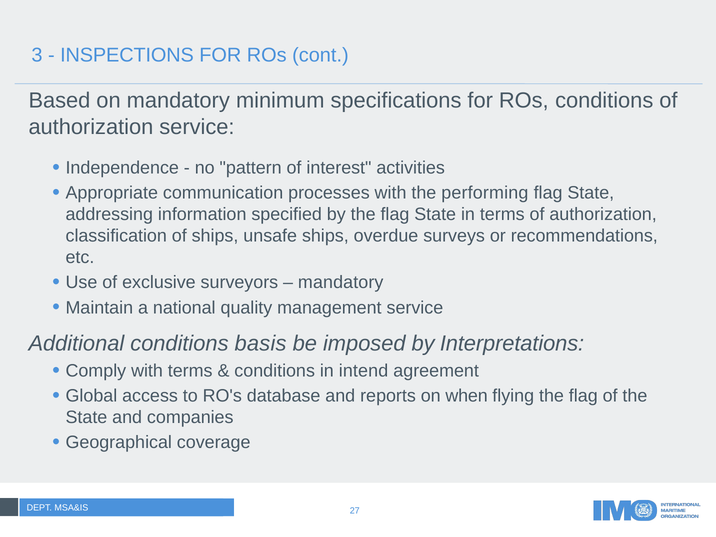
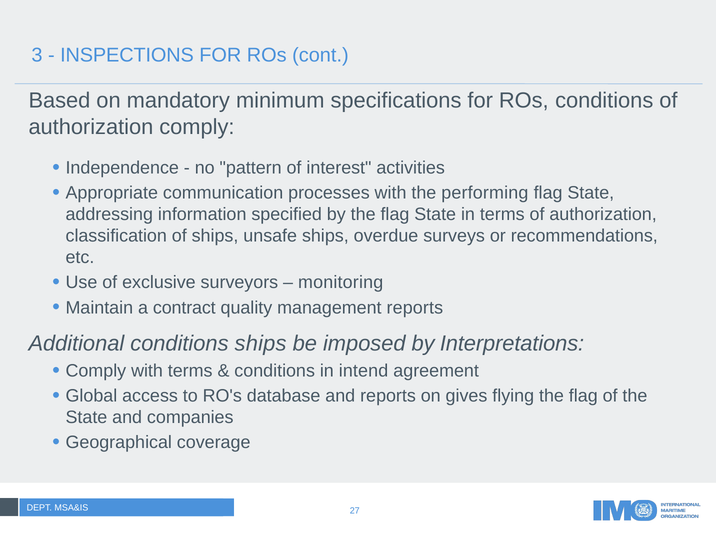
authorization service: service -> comply (197, 127)
mandatory: mandatory -> monitoring (341, 283)
national: national -> contract (184, 308)
management service: service -> reports (415, 308)
conditions basis: basis -> ships (261, 344)
when: when -> gives (466, 396)
